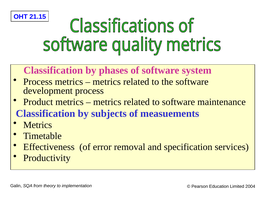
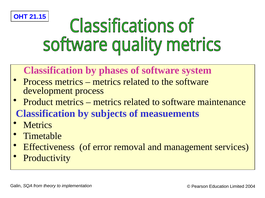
specification: specification -> management (188, 148)
